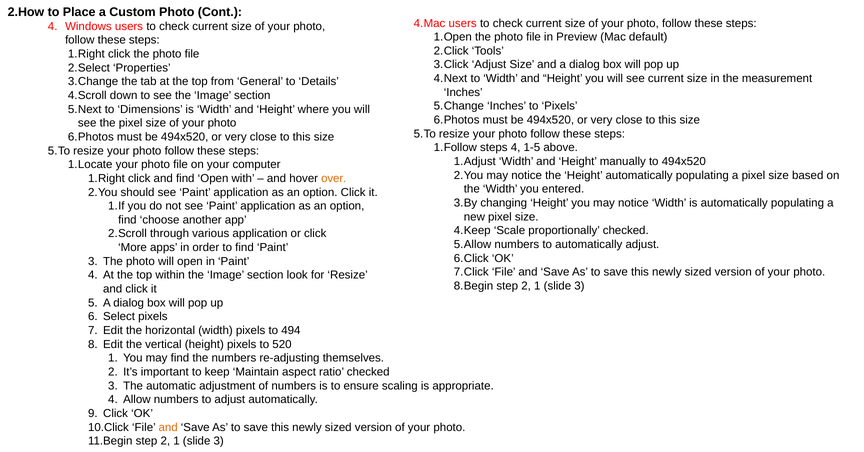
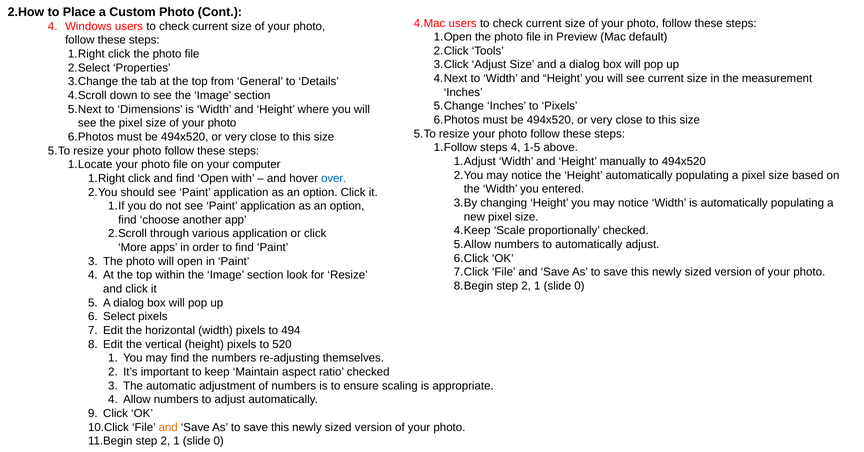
over colour: orange -> blue (334, 178)
3: 3 -> 0 (579, 286)
3: 3 -> 0 (219, 441)
